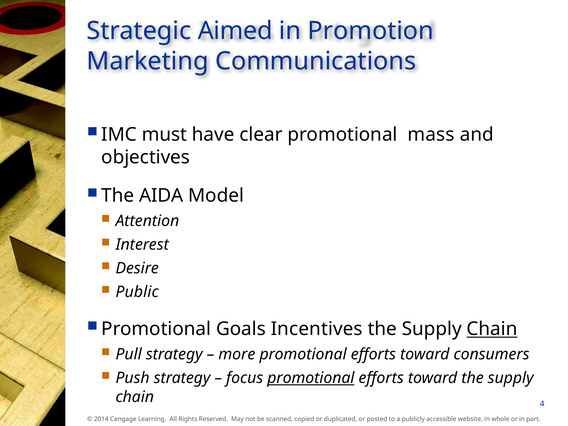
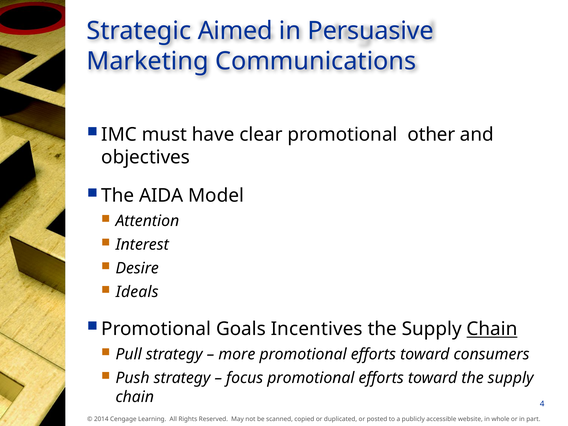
Promotion: Promotion -> Persuasive (371, 31)
mass: mass -> other (431, 134)
Public: Public -> Ideals (137, 292)
promotional underline: present -> none (311, 378)
